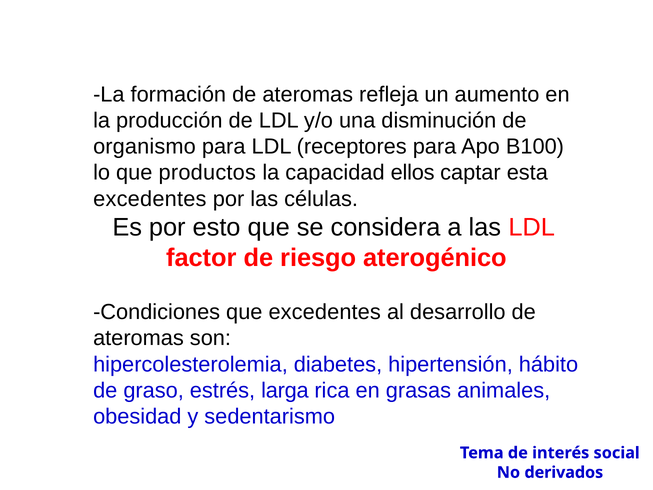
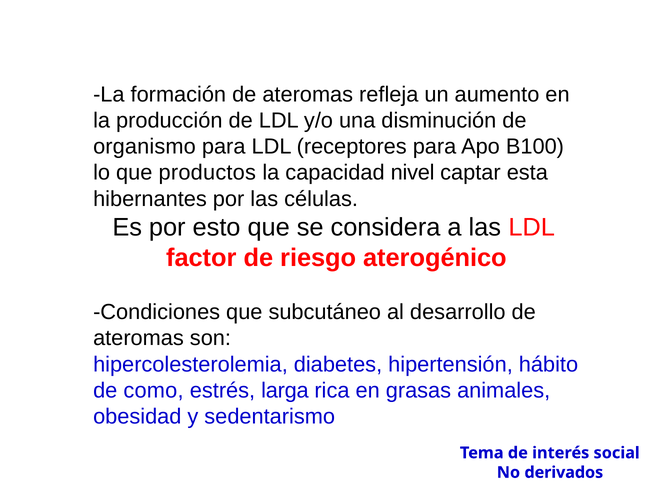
ellos: ellos -> nivel (413, 173)
excedentes: excedentes -> hibernantes (150, 199)
que excedentes: excedentes -> subcutáneo (325, 312)
graso: graso -> como (154, 390)
